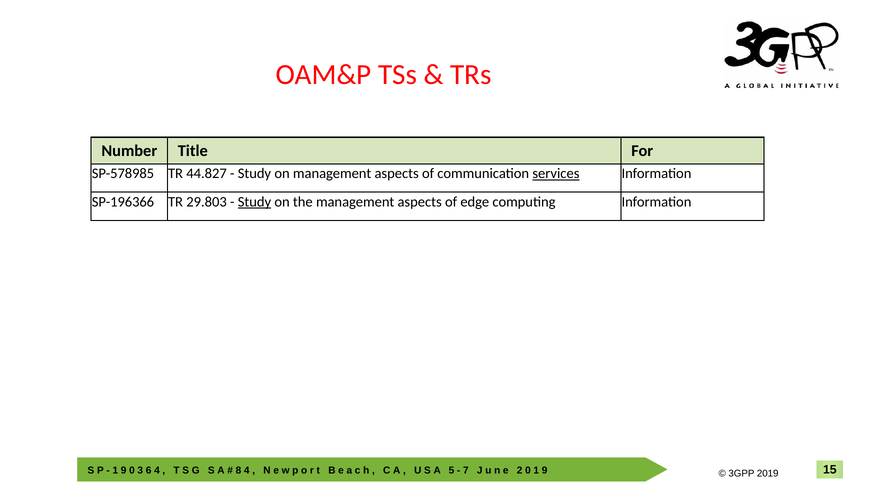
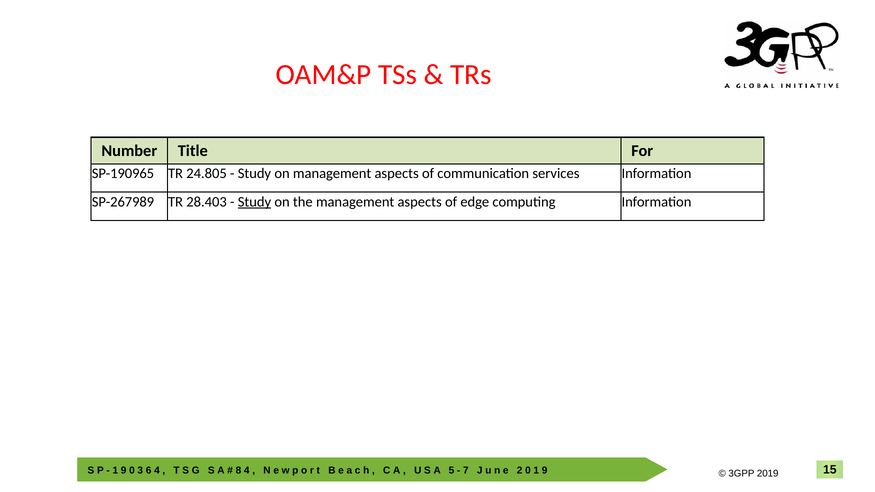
SP-578985: SP-578985 -> SP-190965 (123, 174)
44.827: 44.827 -> 24.805 (207, 174)
services underline: present -> none (556, 174)
SP-196366: SP-196366 -> SP-267989 (123, 202)
29.803: 29.803 -> 28.403 (207, 202)
